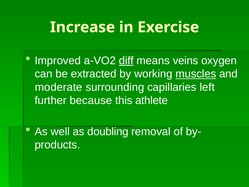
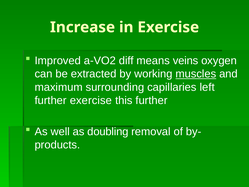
diff underline: present -> none (126, 61)
moderate: moderate -> maximum (59, 87)
further because: because -> exercise (91, 100)
this athlete: athlete -> further (152, 100)
